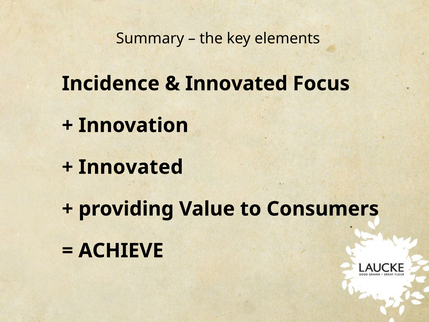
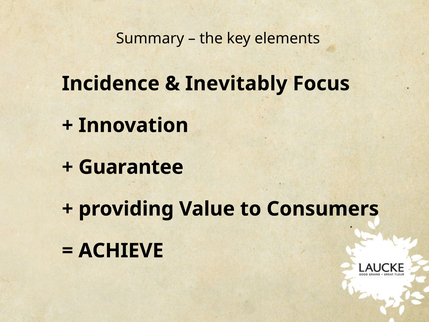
Innovated: Innovated -> Inevitably (236, 84)
Innovated: Innovated -> Guarantee (131, 167)
